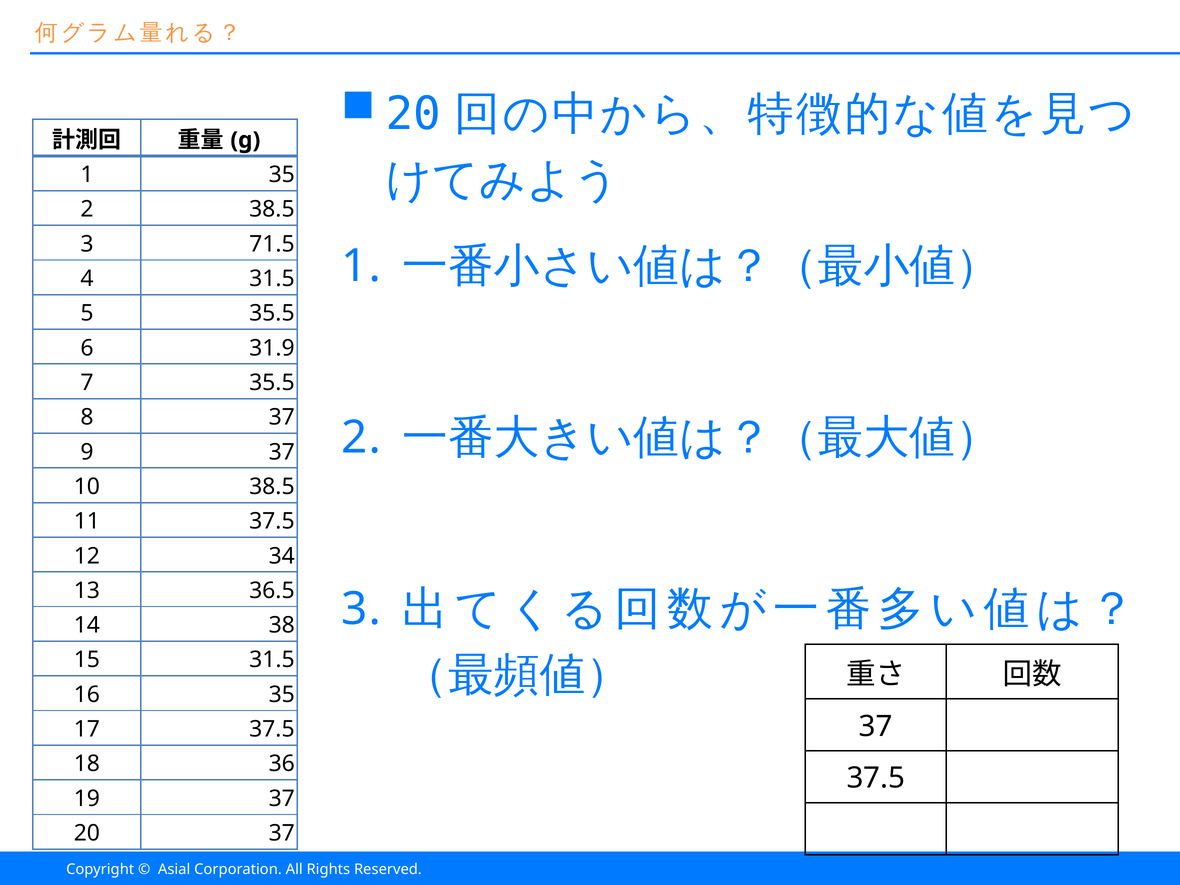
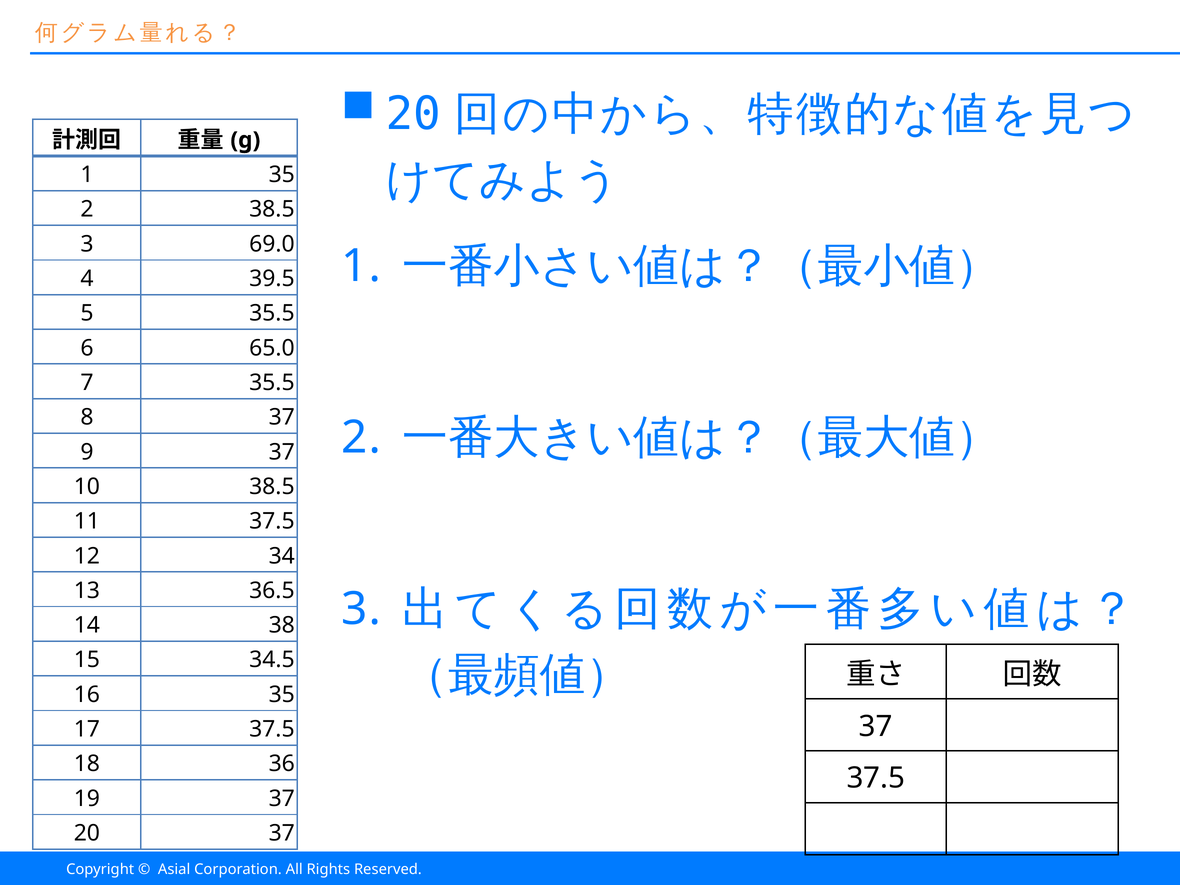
71.5: 71.5 -> 69.0 (272, 244)
4 31.5: 31.5 -> 39.5 (272, 279)
31.9: 31.9 -> 65.0 (272, 348)
15 31.5: 31.5 -> 34.5 (272, 660)
